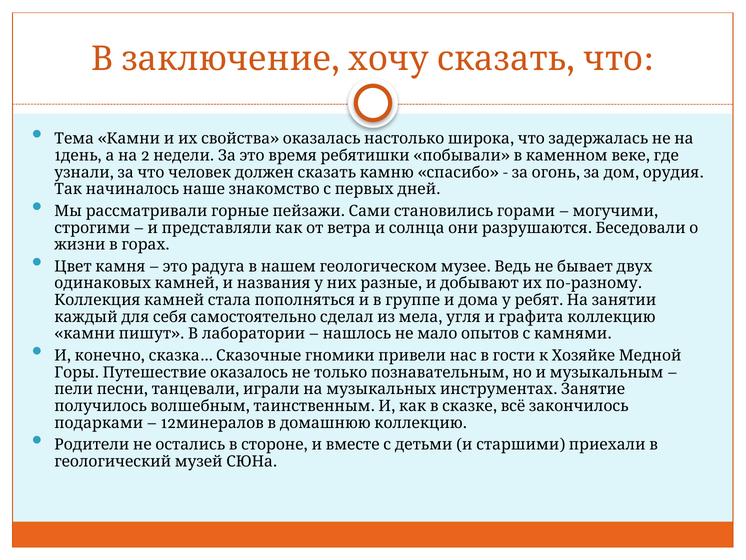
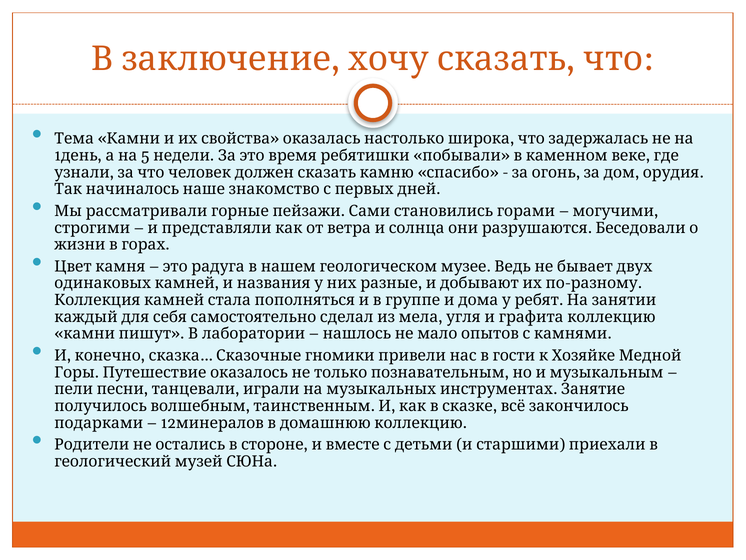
2: 2 -> 5 (145, 155)
